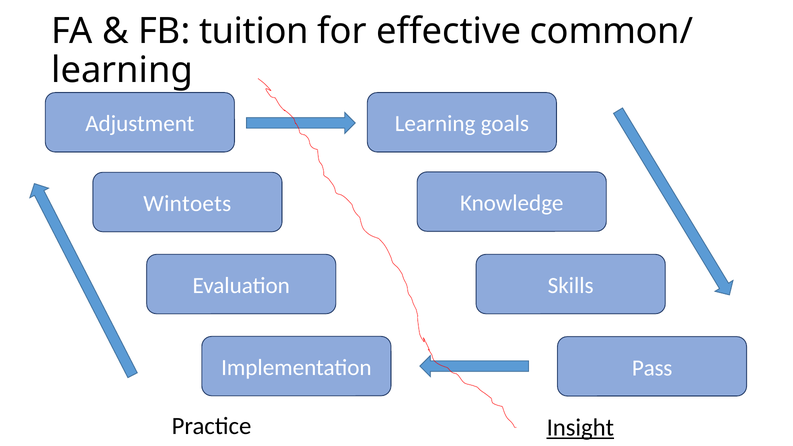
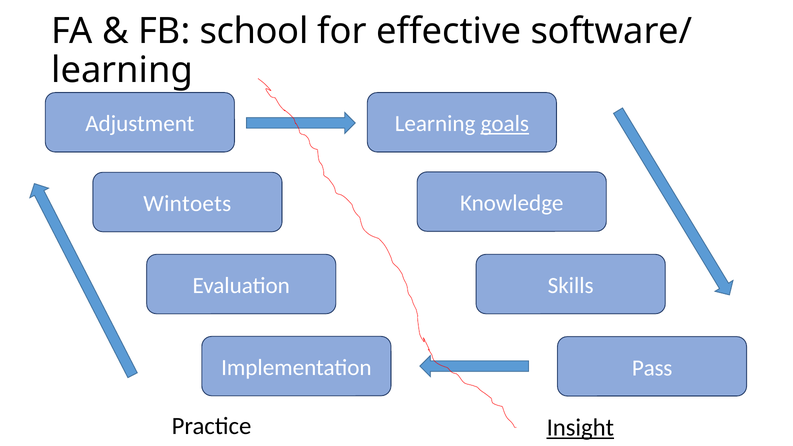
tuition: tuition -> school (254, 31)
common/: common/ -> software/ (611, 31)
goals underline: none -> present (505, 124)
